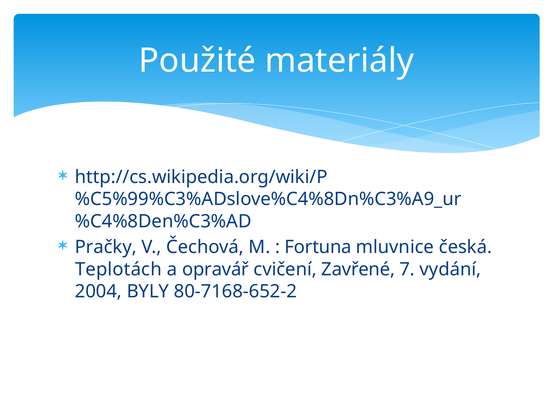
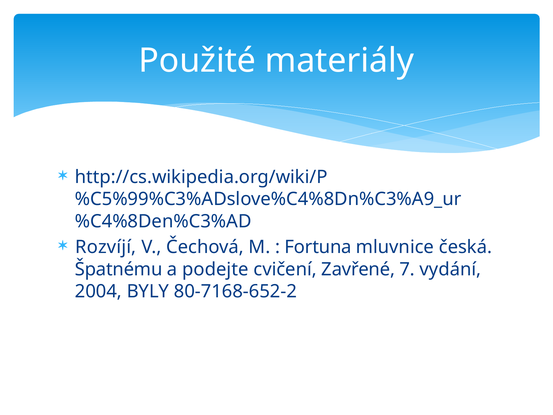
Pračky: Pračky -> Rozvíjí (106, 247)
Teplotách: Teplotách -> Špatnému (119, 269)
opravář: opravář -> podejte (215, 269)
